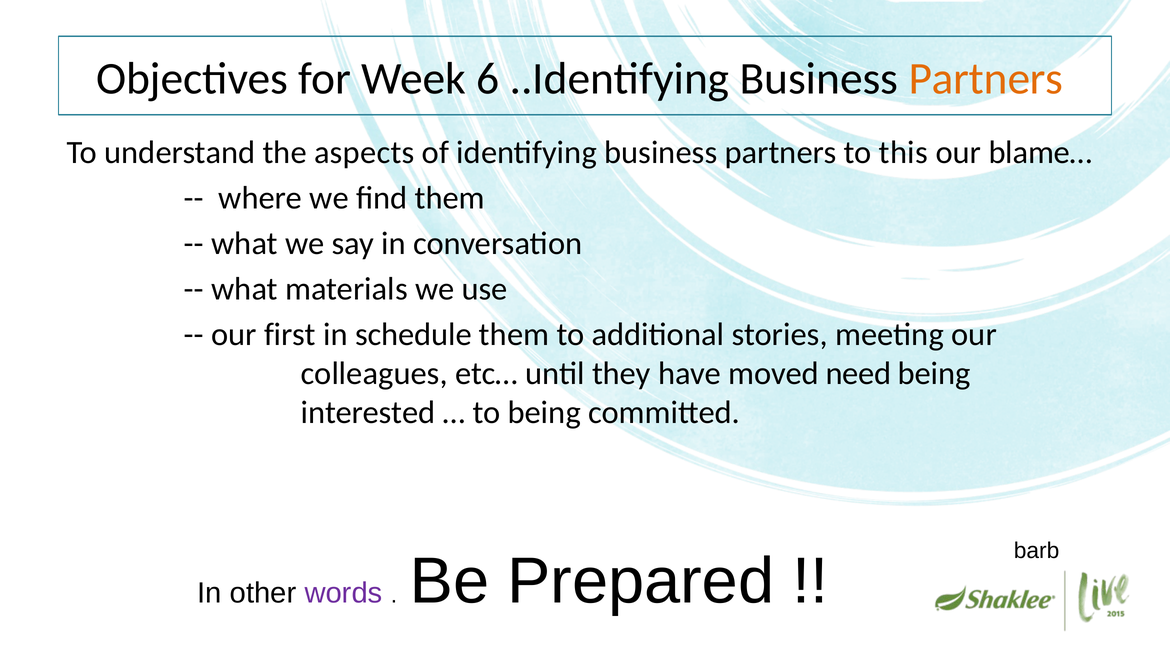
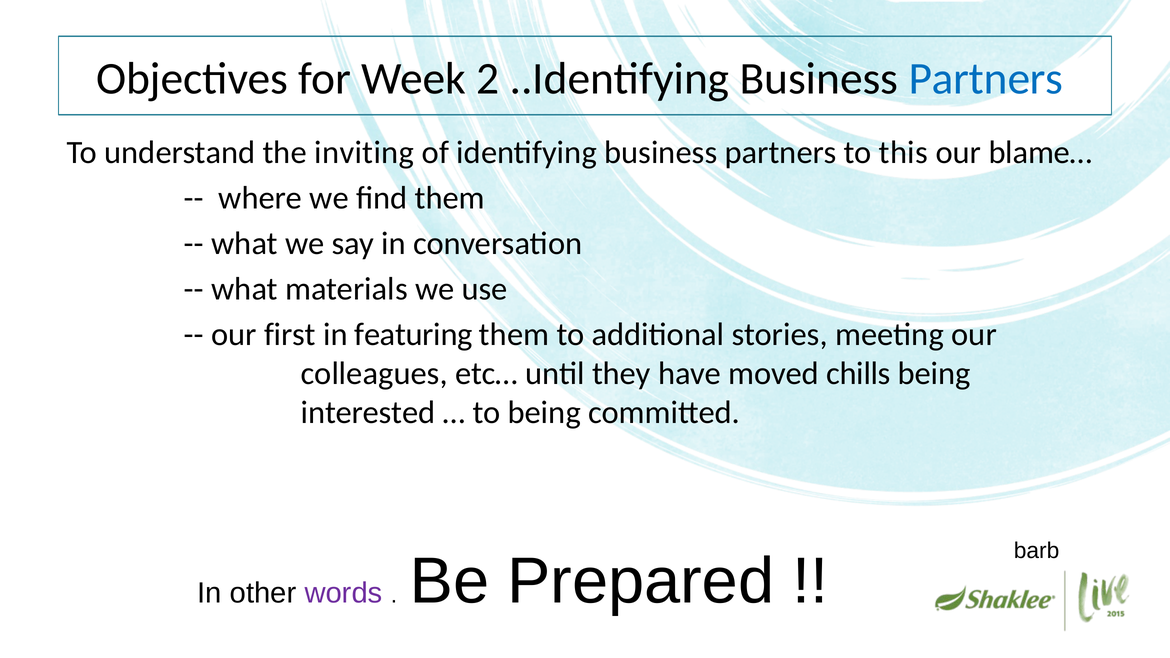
6: 6 -> 2 (488, 79)
Partners colour: orange -> blue (986, 79)
aspects: aspects -> inviting (364, 153)
schedule: schedule -> featuring (414, 335)
need: need -> chills (858, 374)
